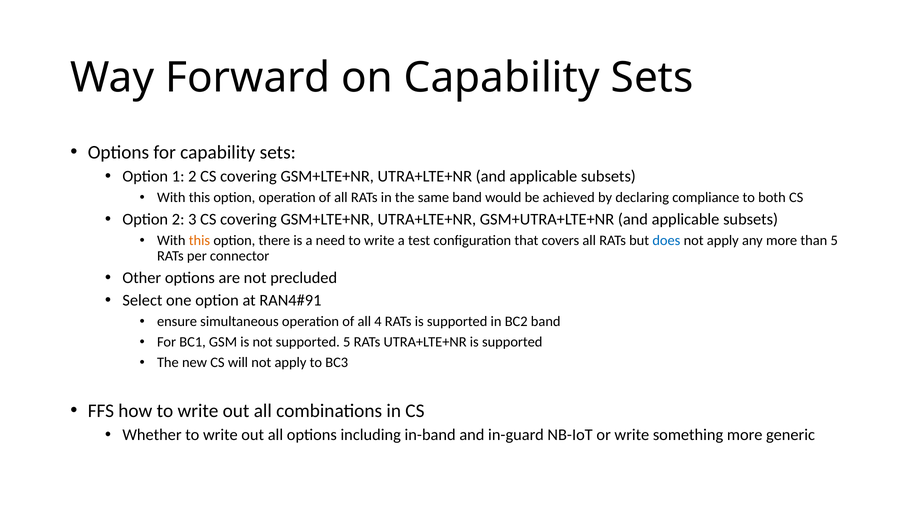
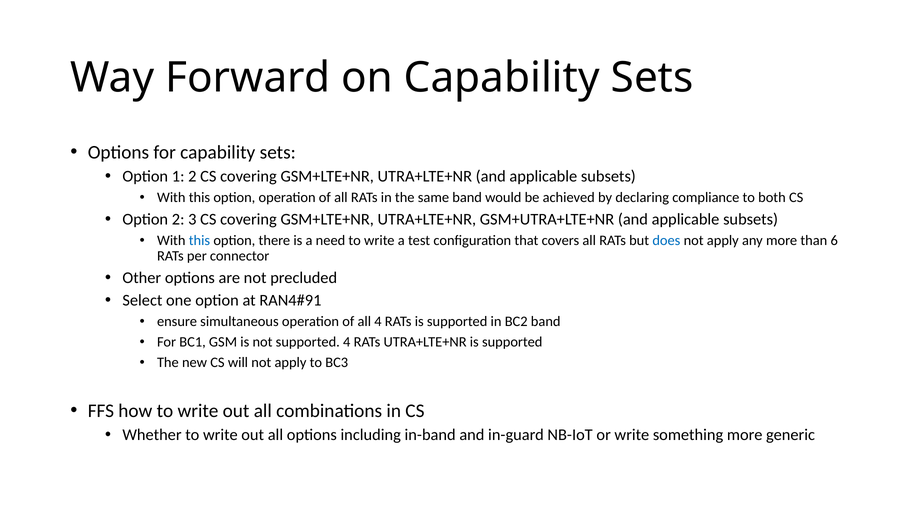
this colour: orange -> blue (199, 240)
than 5: 5 -> 6 (834, 240)
supported 5: 5 -> 4 (347, 342)
